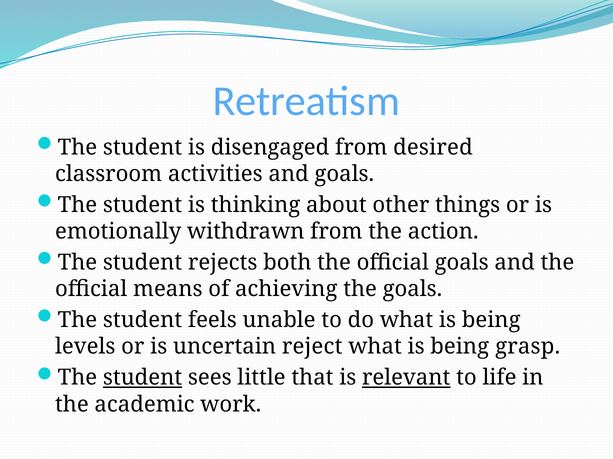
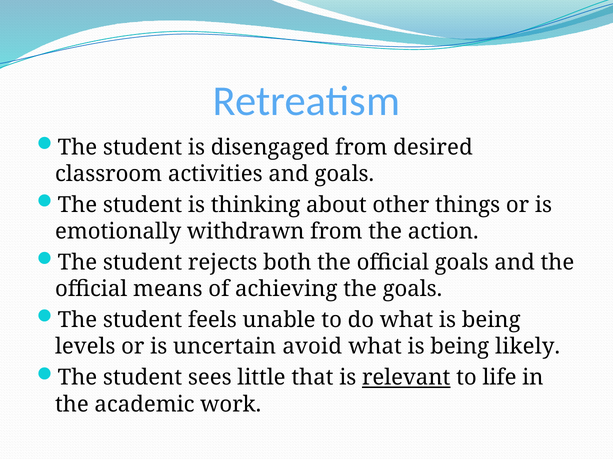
reject: reject -> avoid (312, 347)
grasp: grasp -> likely (528, 347)
student underline: present -> none (143, 378)
